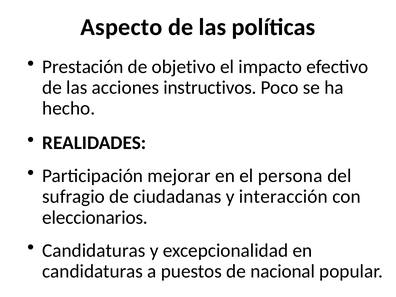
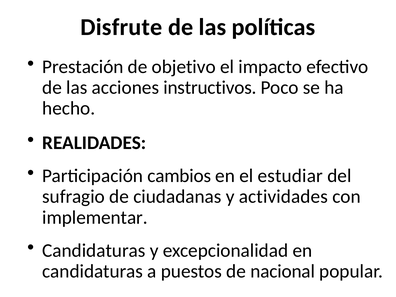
Aspecto: Aspecto -> Disfrute (121, 27)
mejorar: mejorar -> cambios (179, 176)
persona: persona -> estudiar (290, 176)
interacción: interacción -> actividades (283, 197)
eleccionarios: eleccionarios -> implementar (95, 217)
